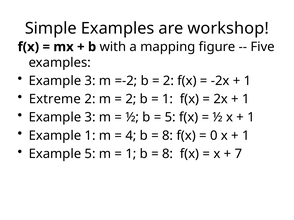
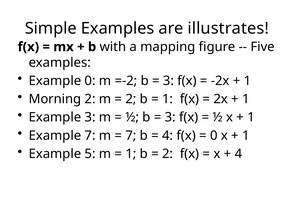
workshop: workshop -> illustrates (228, 28)
3: 3 -> 0 (90, 81)
2: 2 -> 3 (168, 81)
Extreme: Extreme -> Morning (55, 99)
5: 5 -> 3 (170, 118)
Example 1: 1 -> 7 (90, 136)
4: 4 -> 7 (131, 136)
8: 8 -> 4 (168, 136)
8: 8 -> 2 (168, 154)
7: 7 -> 4 (238, 154)
